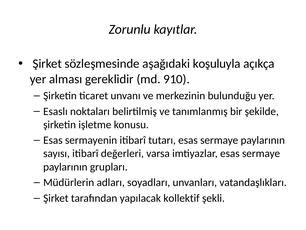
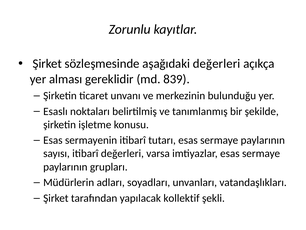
aşağıdaki koşuluyla: koşuluyla -> değerleri (217, 64)
910: 910 -> 839 (177, 79)
